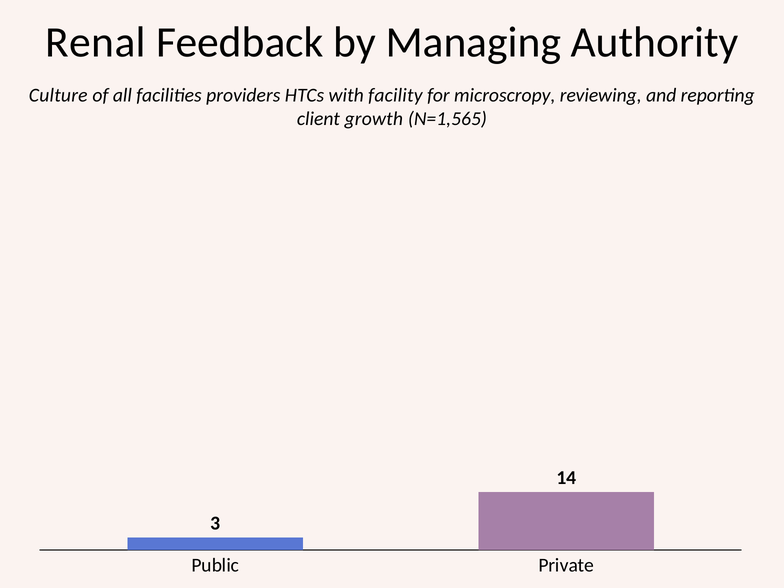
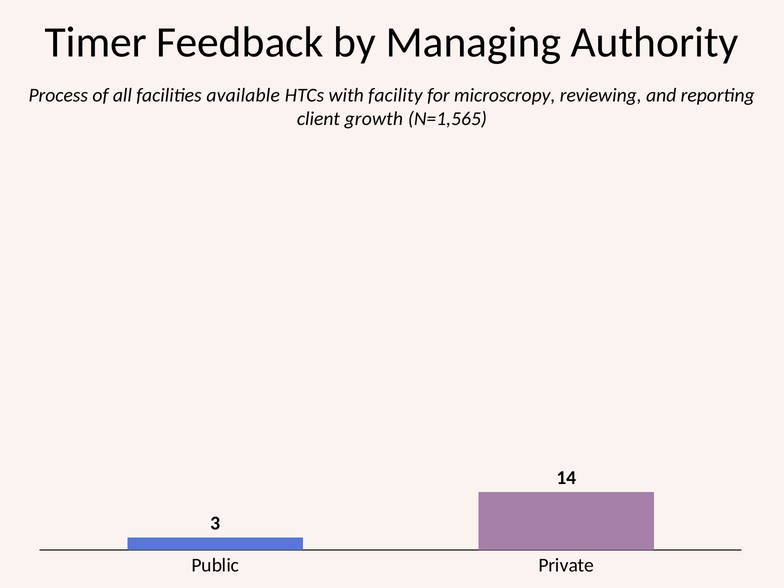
Renal: Renal -> Timer (96, 42)
Culture: Culture -> Process (58, 95)
providers: providers -> available (243, 95)
